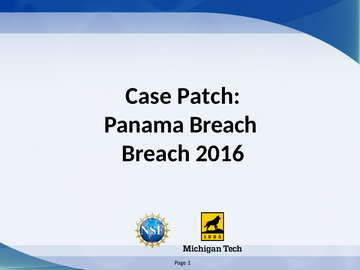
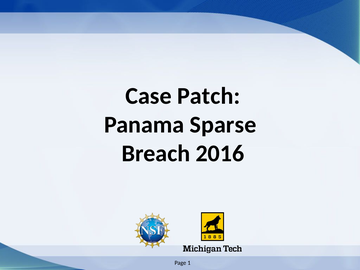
Panama Breach: Breach -> Sparse (223, 125)
